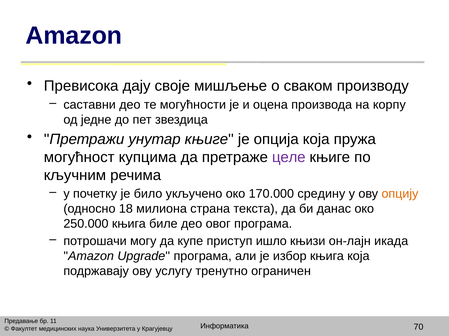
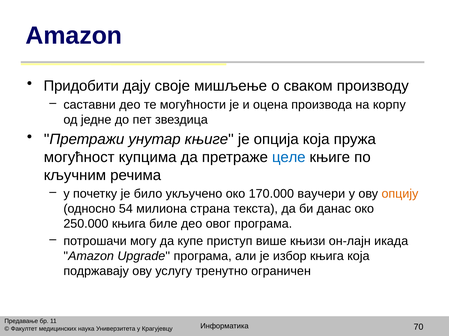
Превисока: Превисока -> Придобити (81, 86)
целе colour: purple -> blue (289, 158)
средину: средину -> ваучери (321, 194)
18: 18 -> 54 (126, 209)
ишло: ишло -> више (271, 242)
